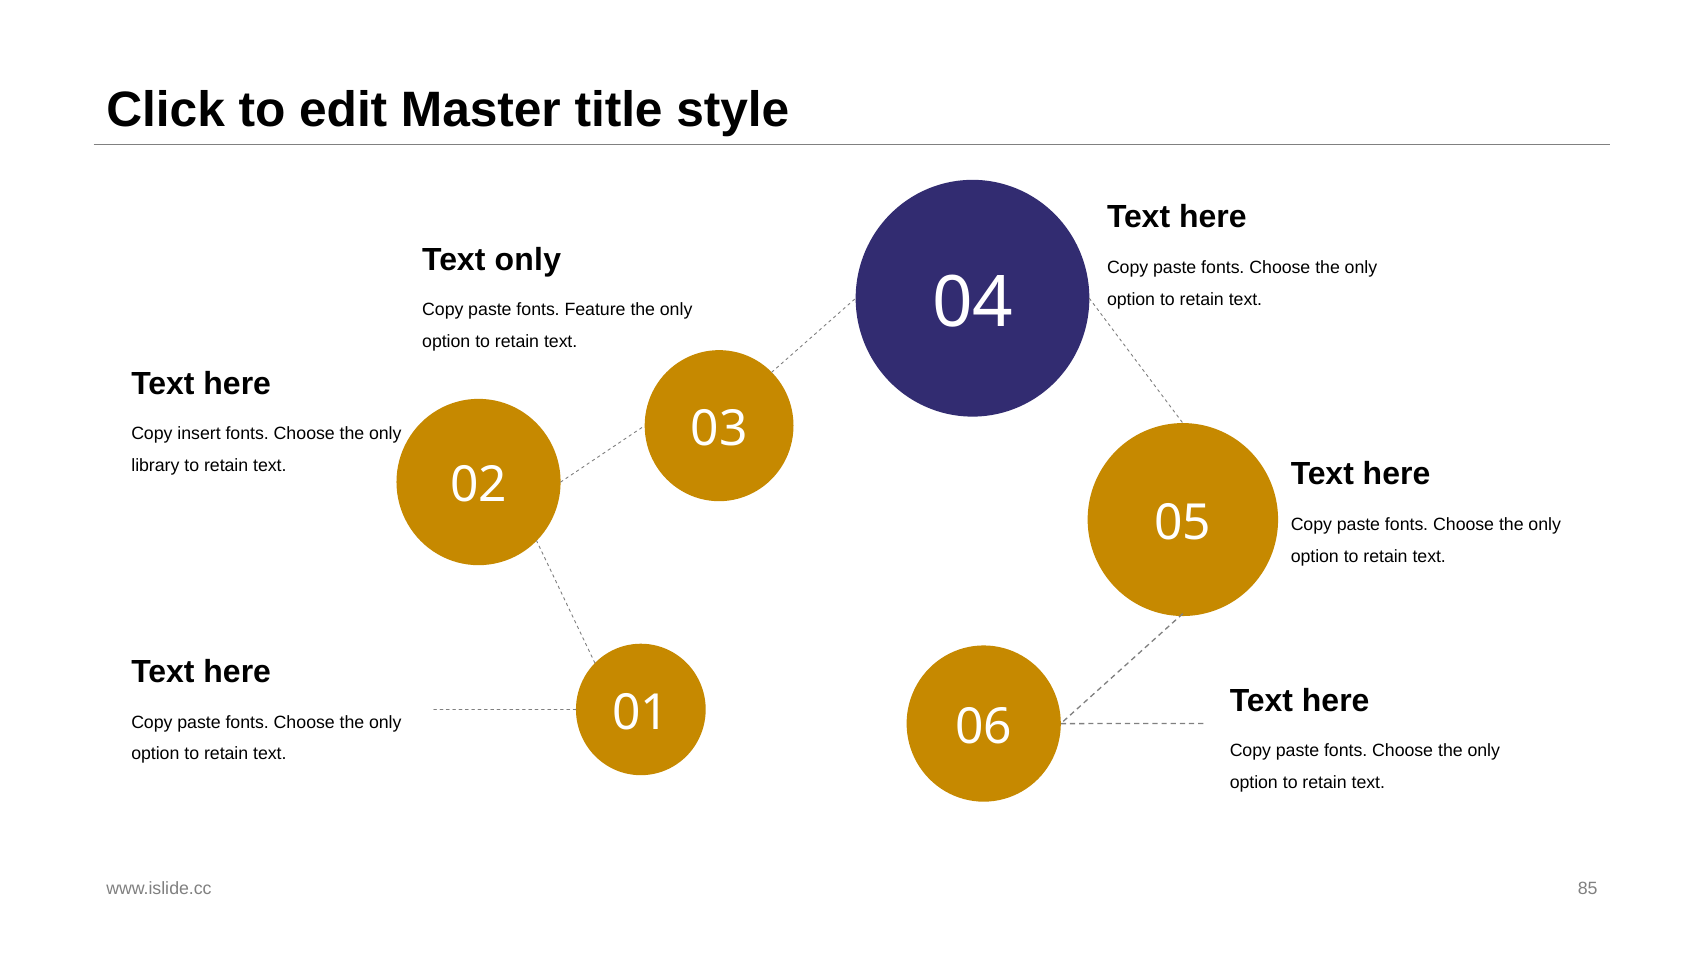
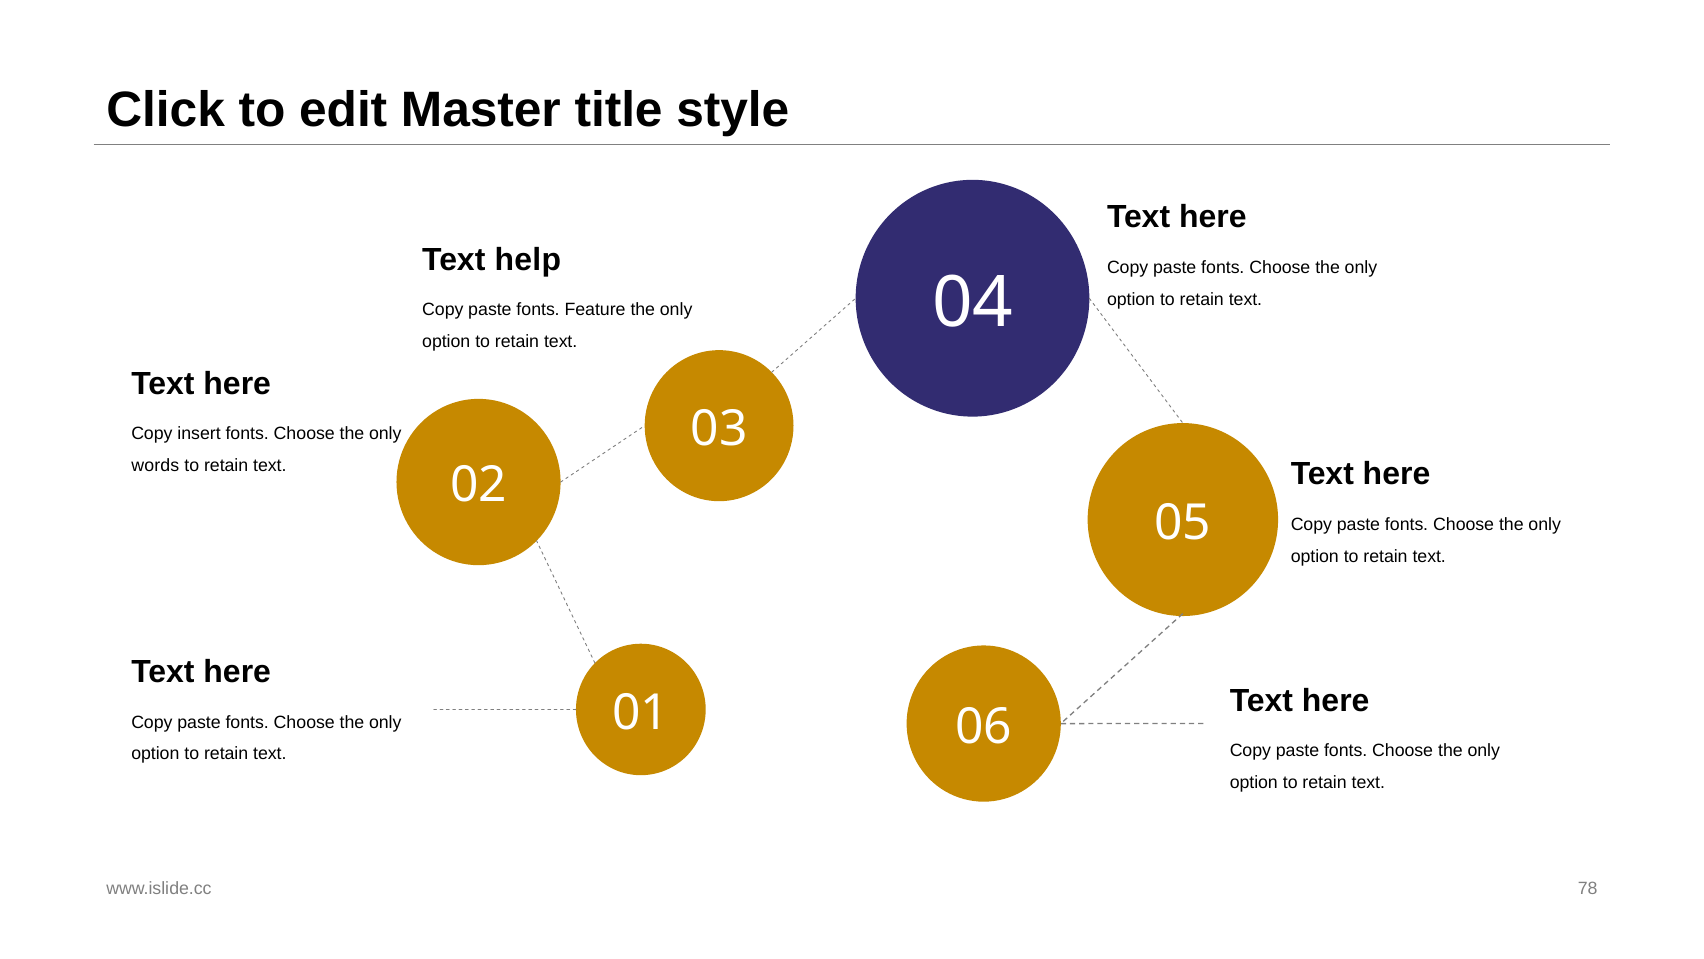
Text only: only -> help (528, 260)
library: library -> words (155, 465)
85: 85 -> 78 (1588, 888)
